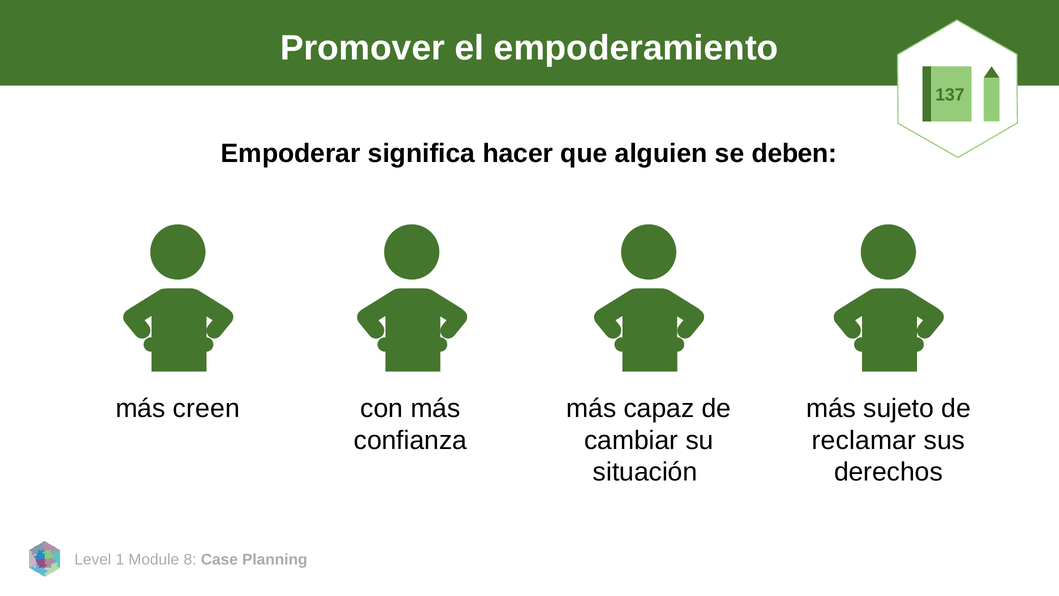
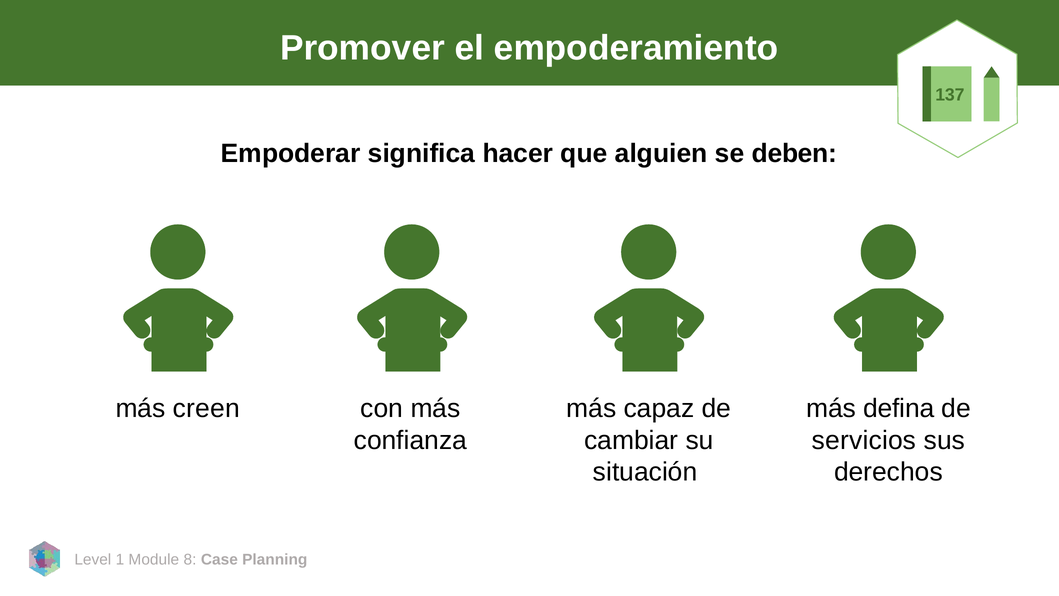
sujeto: sujeto -> defina (899, 408)
reclamar: reclamar -> servicios (864, 440)
